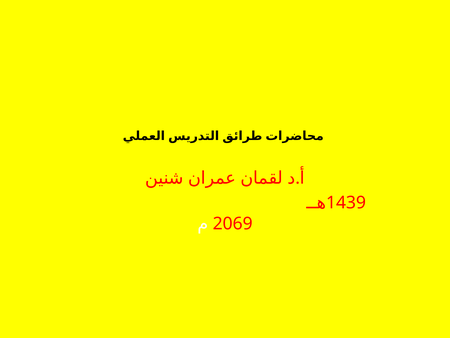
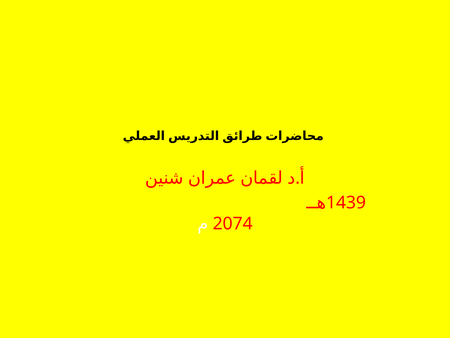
2069: 2069 -> 2074 (233, 223)
